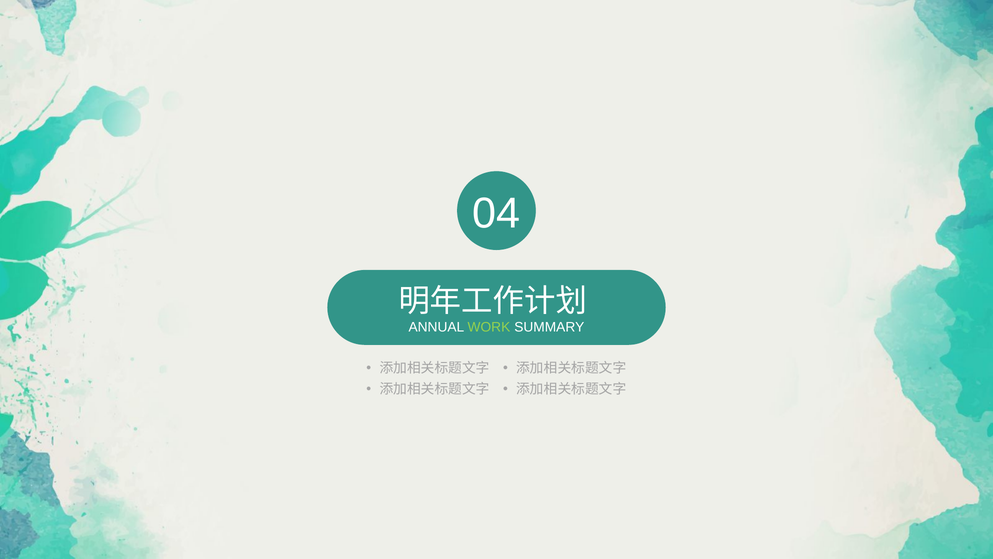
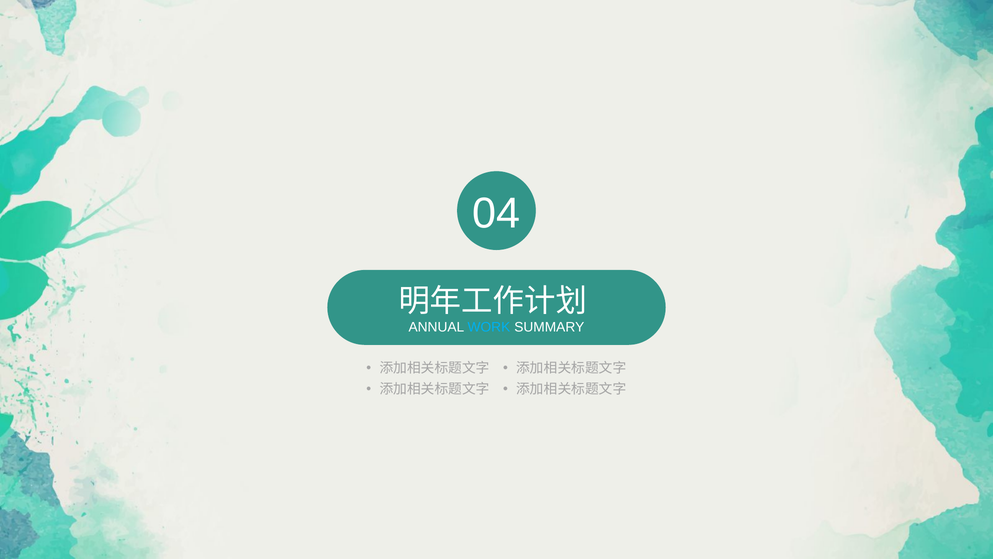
WORK colour: light green -> light blue (489, 327)
